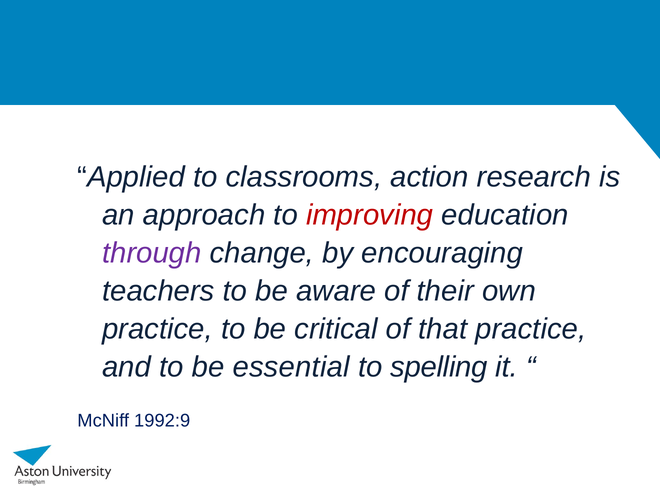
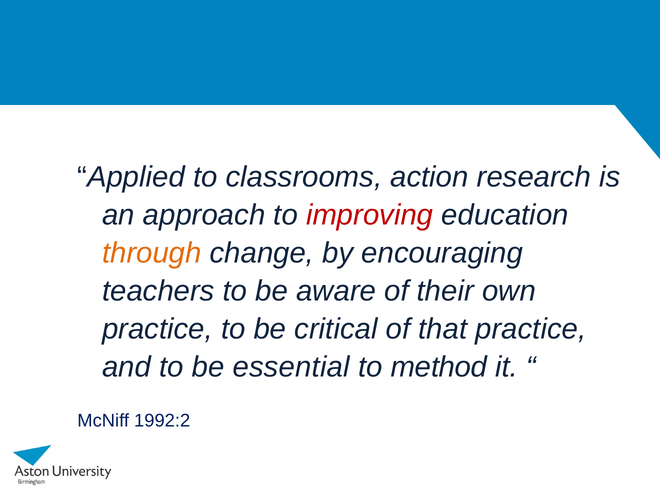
through colour: purple -> orange (152, 253)
spelling: spelling -> method (439, 367)
1992:9: 1992:9 -> 1992:2 (162, 421)
